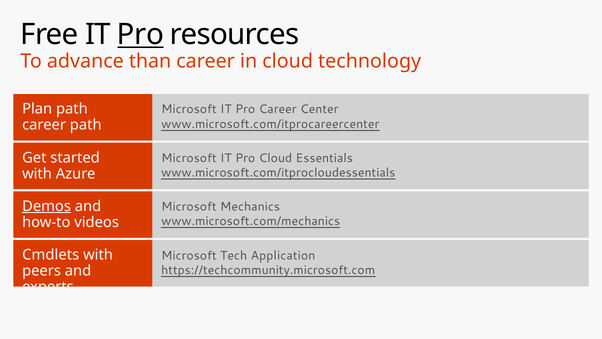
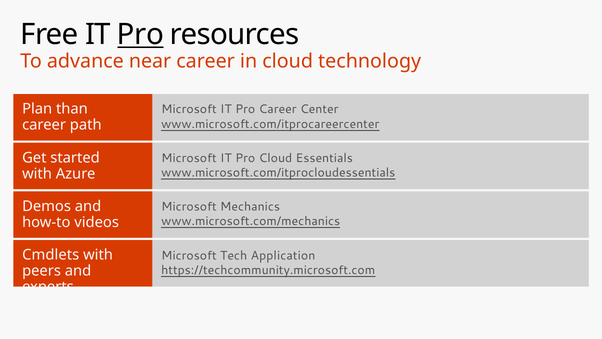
than: than -> near (150, 61)
Plan path: path -> than (72, 109)
Demos underline: present -> none (47, 206)
